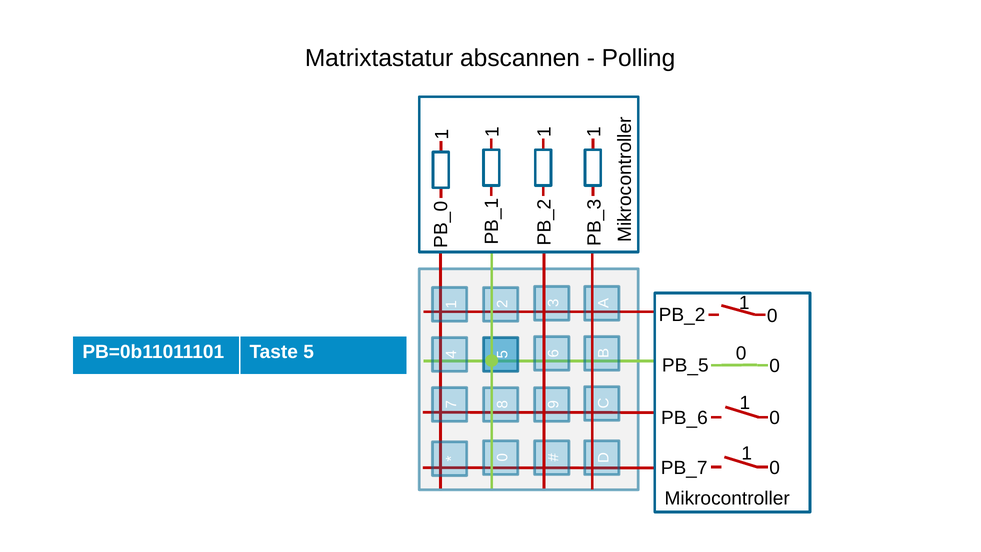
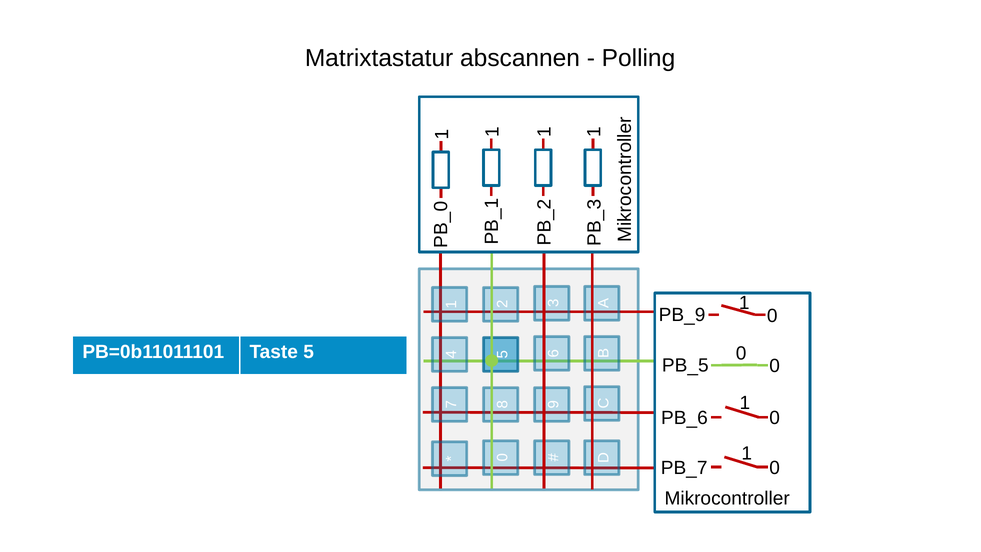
PB_2: PB_2 -> PB_9 (682, 315)
